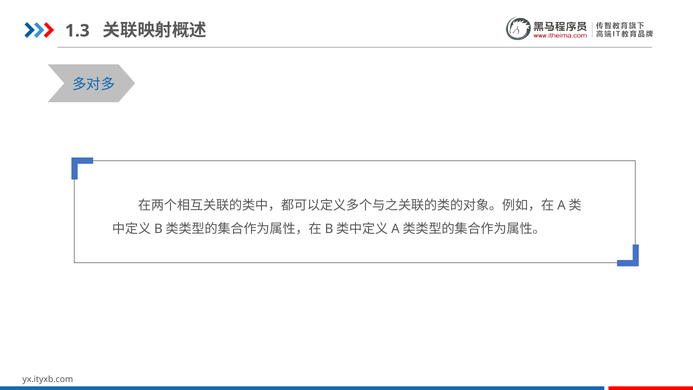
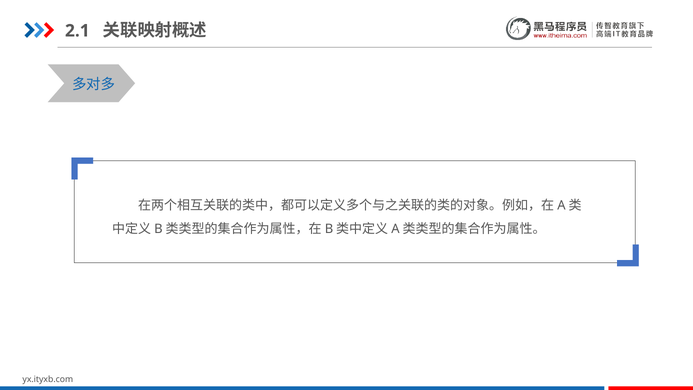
1.3: 1.3 -> 2.1 (77, 31)
